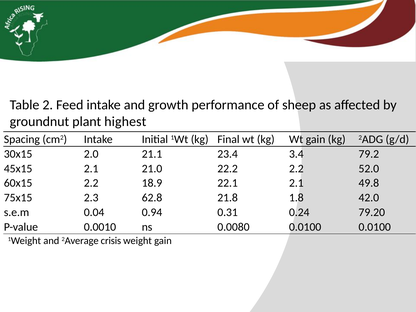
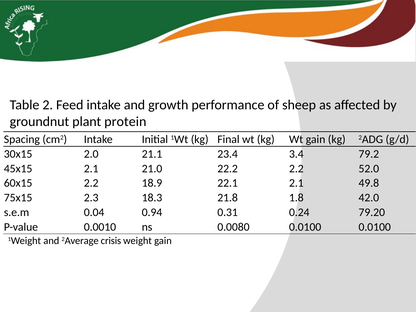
highest: highest -> protein (125, 122)
62.8: 62.8 -> 18.3 (152, 198)
